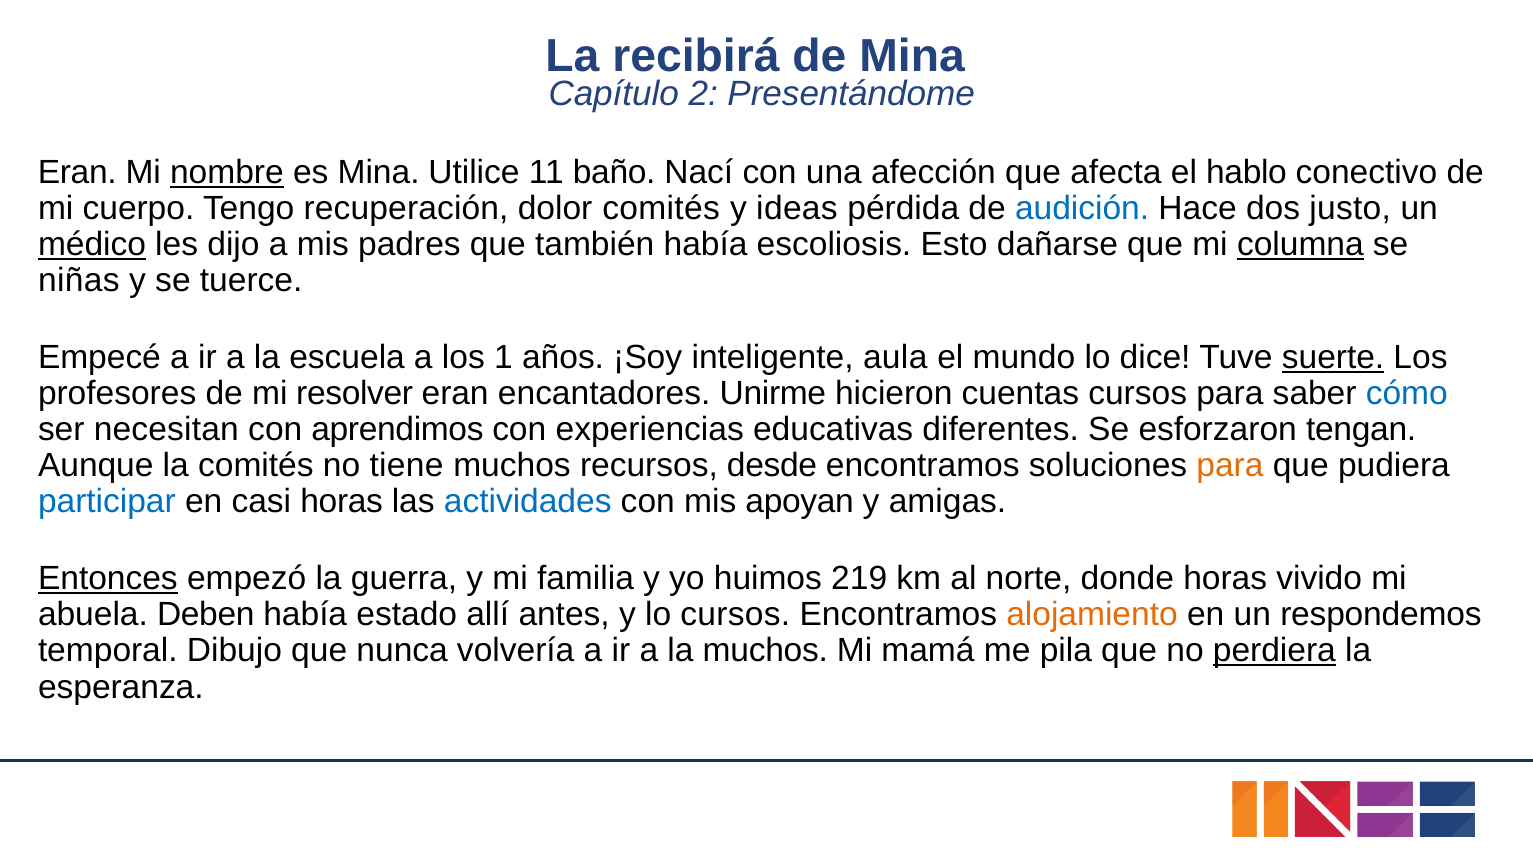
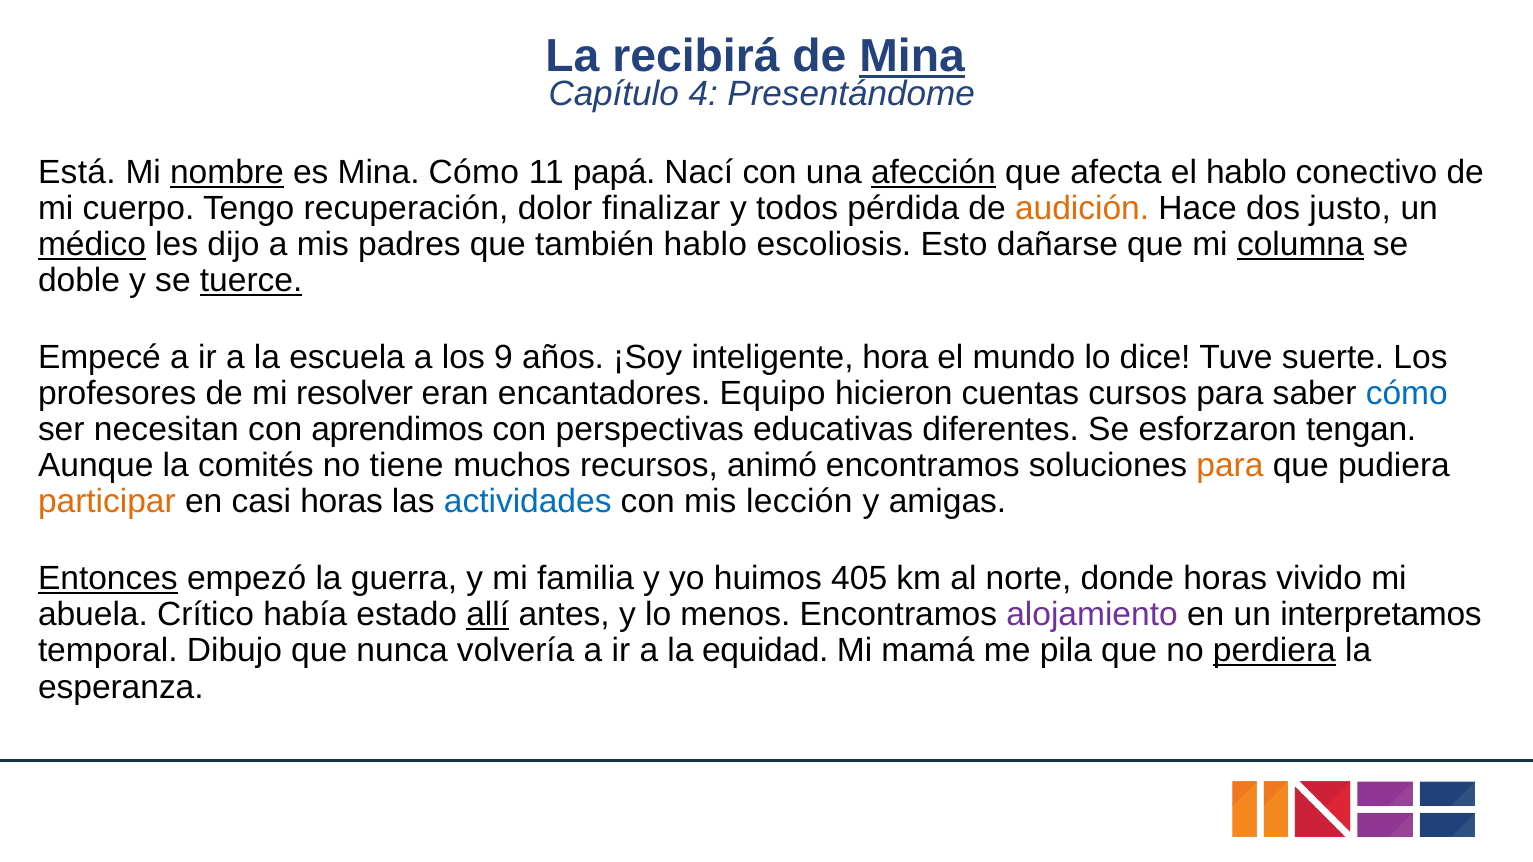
Mina underline: none -> present (912, 57)
2: 2 -> 4 (703, 94)
Eran: Eran -> Está (77, 172)
Mina Utilice: Utilice -> Cómo (474, 172)
baño: baño -> papá (614, 172)
afección underline: none -> present (933, 172)
dolor comités: comités -> finalizar (661, 208)
ideas: ideas -> todos (797, 208)
audición colour: blue -> orange (1082, 208)
también había: había -> hablo (705, 245)
niñas: niñas -> doble (79, 281)
tuerce underline: none -> present (251, 281)
1: 1 -> 9 (503, 357)
aula: aula -> hora (896, 357)
suerte underline: present -> none (1333, 357)
Unirme: Unirme -> Equipo (773, 393)
experiencias: experiencias -> perspectivas (650, 430)
desde: desde -> animó (772, 466)
participar colour: blue -> orange (107, 502)
apoyan: apoyan -> lección (799, 502)
219: 219 -> 405 (859, 579)
Deben: Deben -> Crítico (206, 615)
allí underline: none -> present (488, 615)
lo cursos: cursos -> menos (735, 615)
alojamiento colour: orange -> purple (1092, 615)
respondemos: respondemos -> interpretamos (1381, 615)
la muchos: muchos -> equidad (765, 651)
